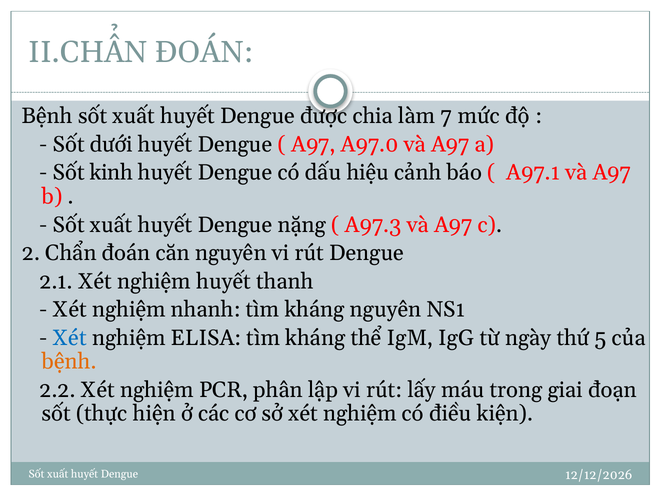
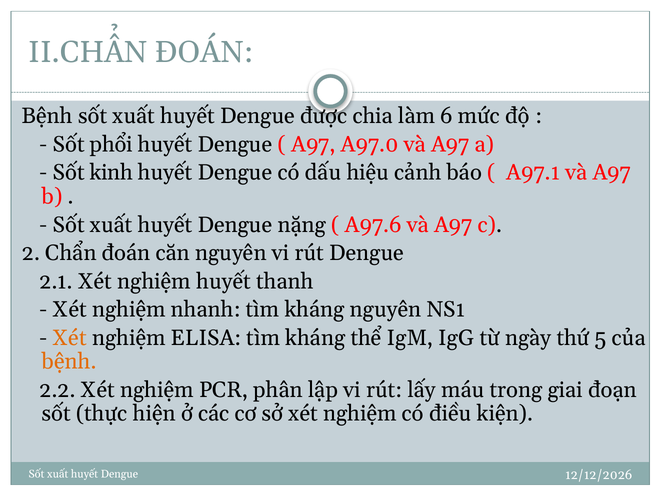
7: 7 -> 6 (447, 116)
dưới: dưới -> phổi (111, 144)
A97.3: A97.3 -> A97.6 (373, 225)
Xét colour: blue -> orange (70, 338)
